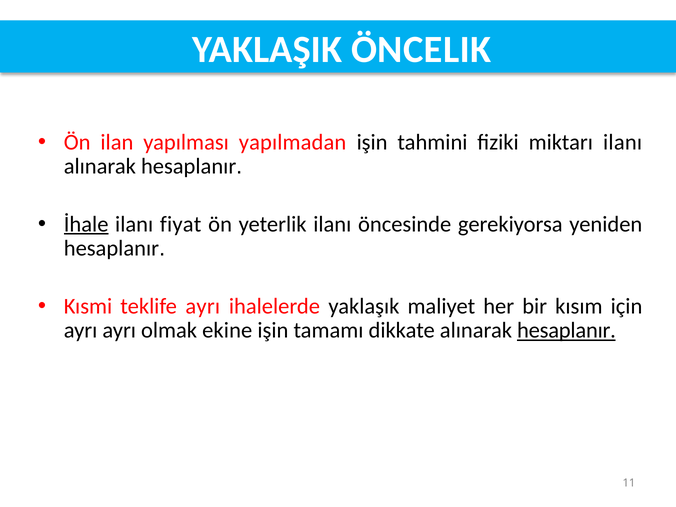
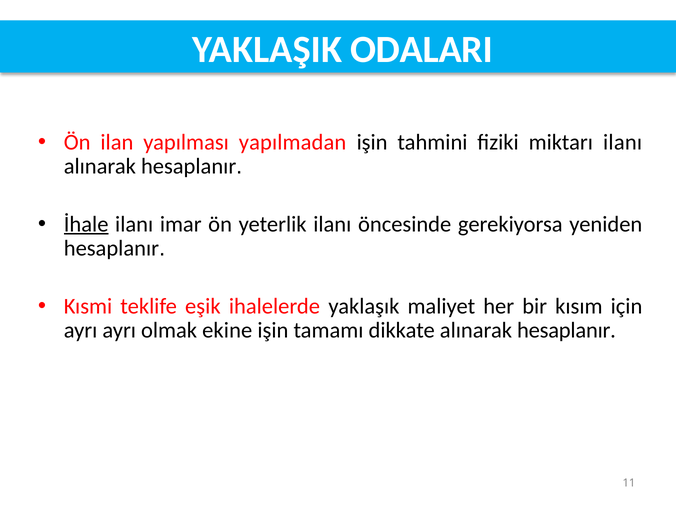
ÖNCELIK: ÖNCELIK -> ODALARI (422, 49)
fiyat: fiyat -> imar (181, 224)
teklife ayrı: ayrı -> eşik (203, 306)
hesaplanır underline: present -> none (566, 330)
